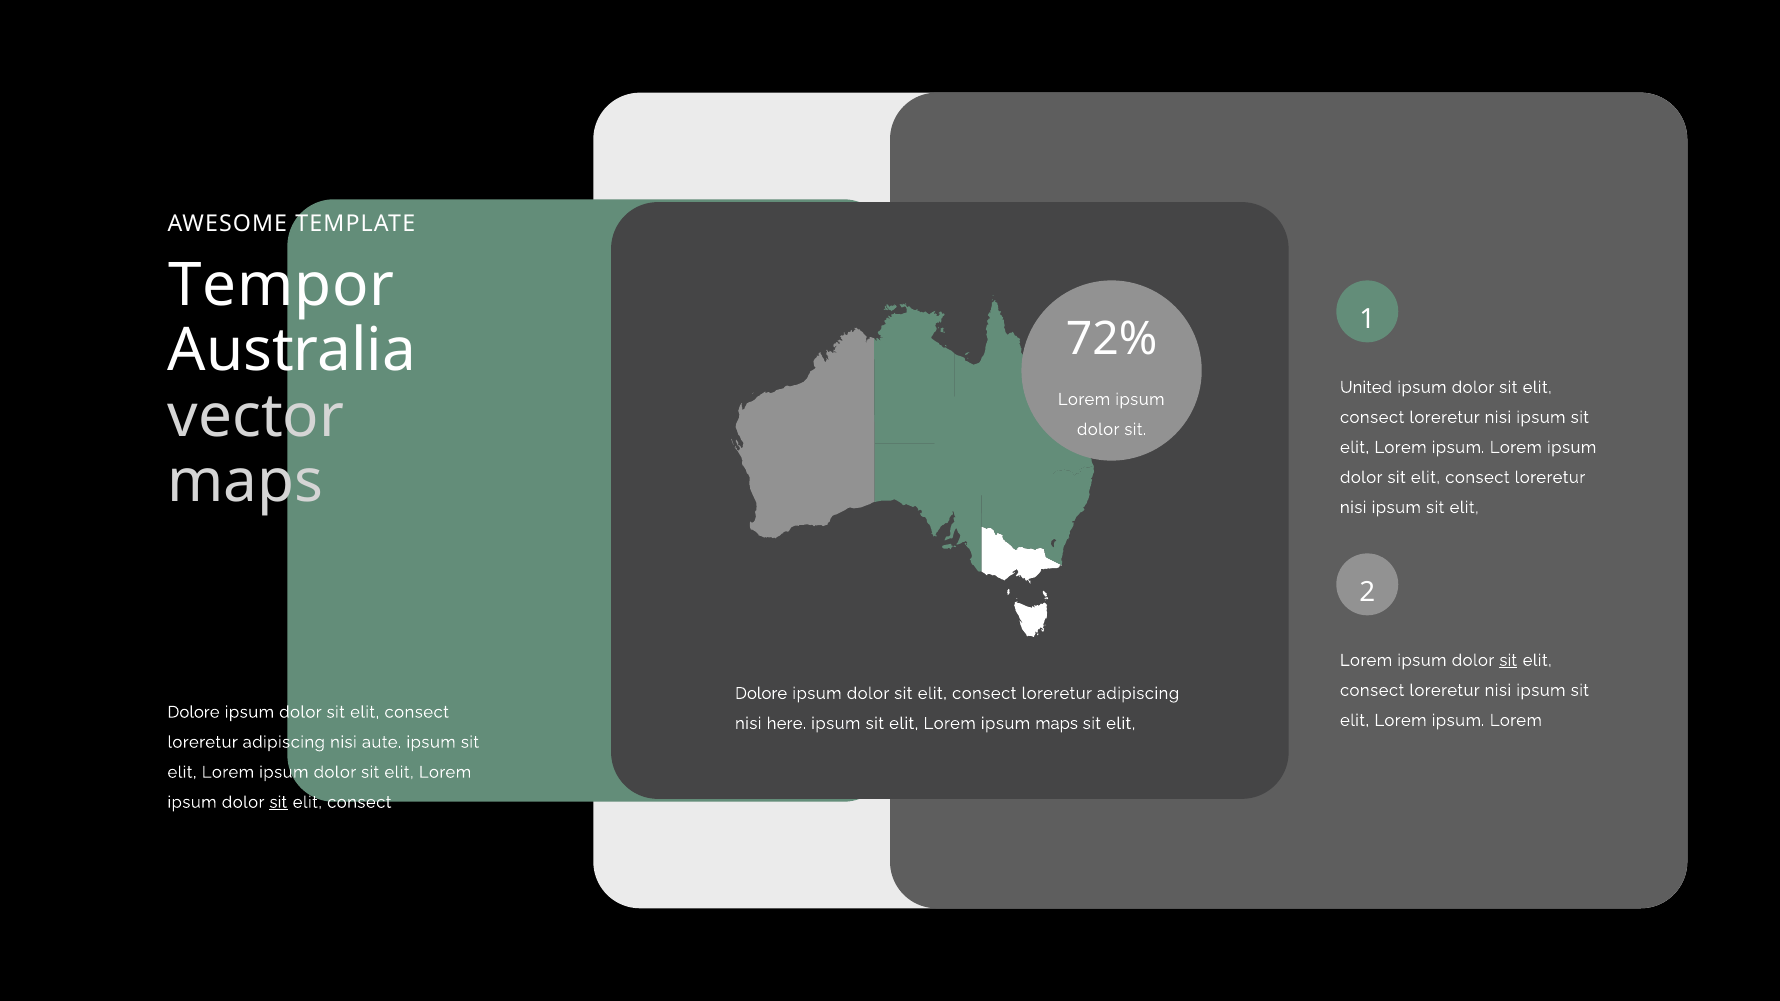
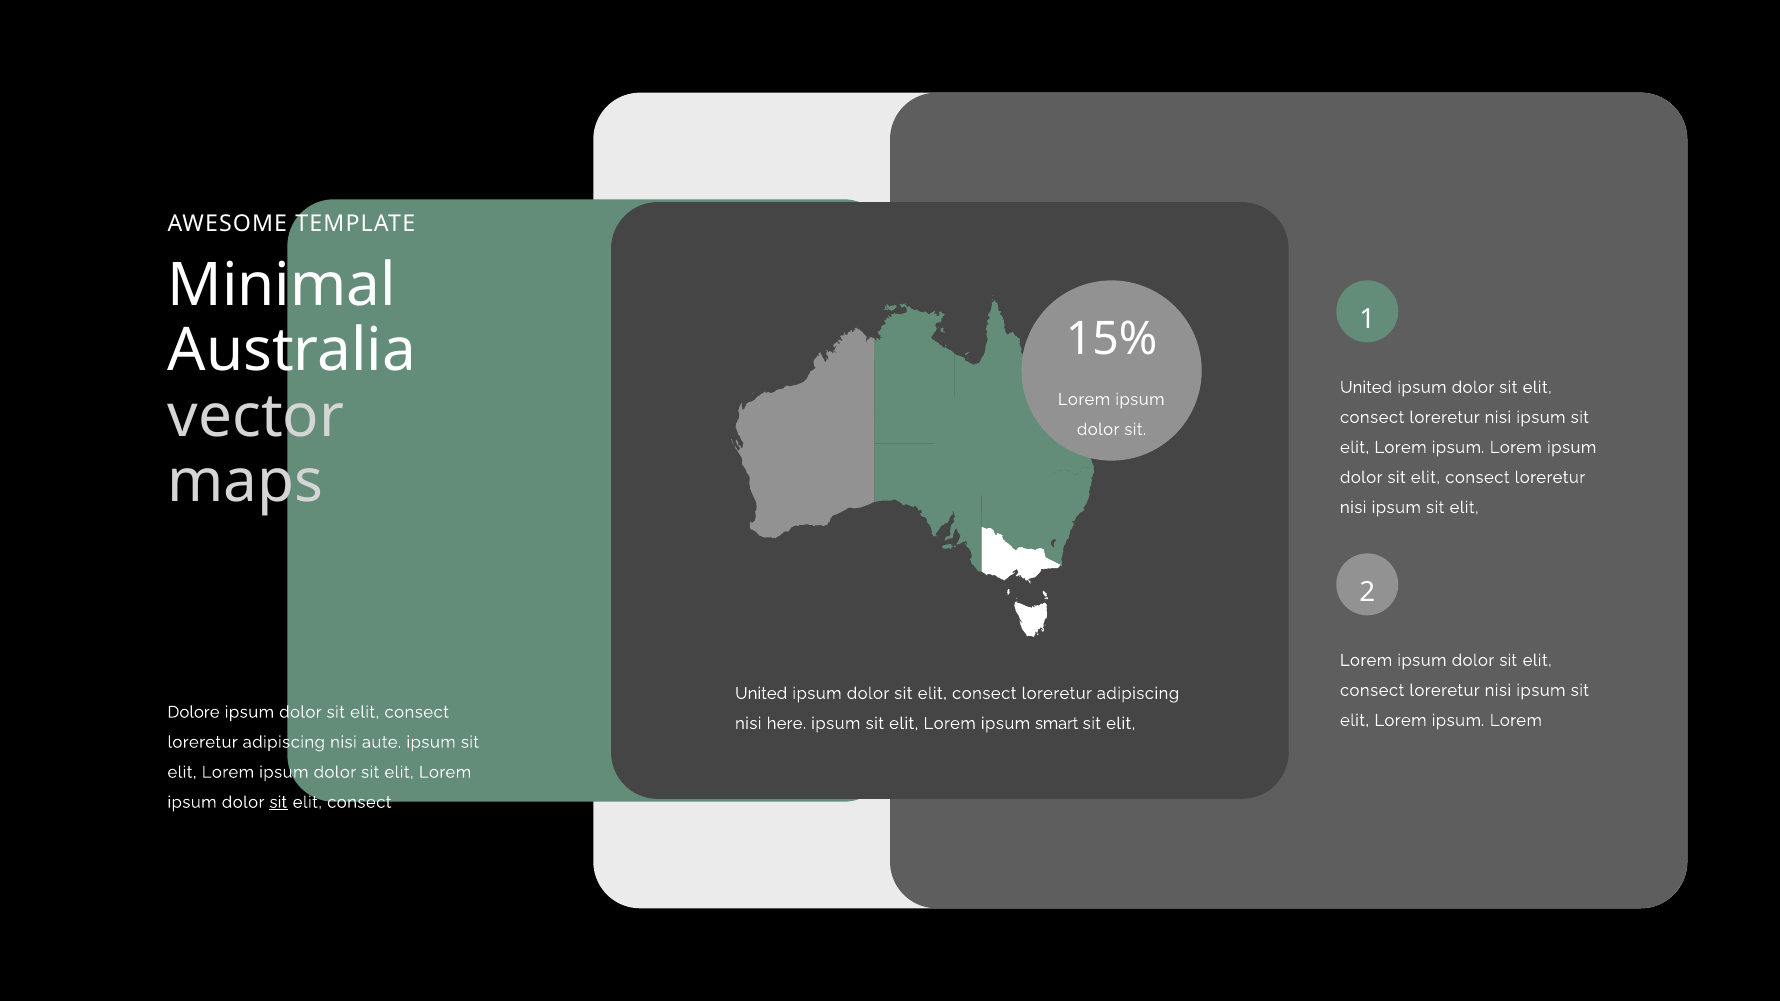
Tempor: Tempor -> Minimal (282, 286)
72%: 72% -> 15% (1112, 339)
sit underline: present -> none (1508, 660)
Dolore: Dolore -> United (761, 694)
ipsum maps: maps -> smart (1057, 724)
